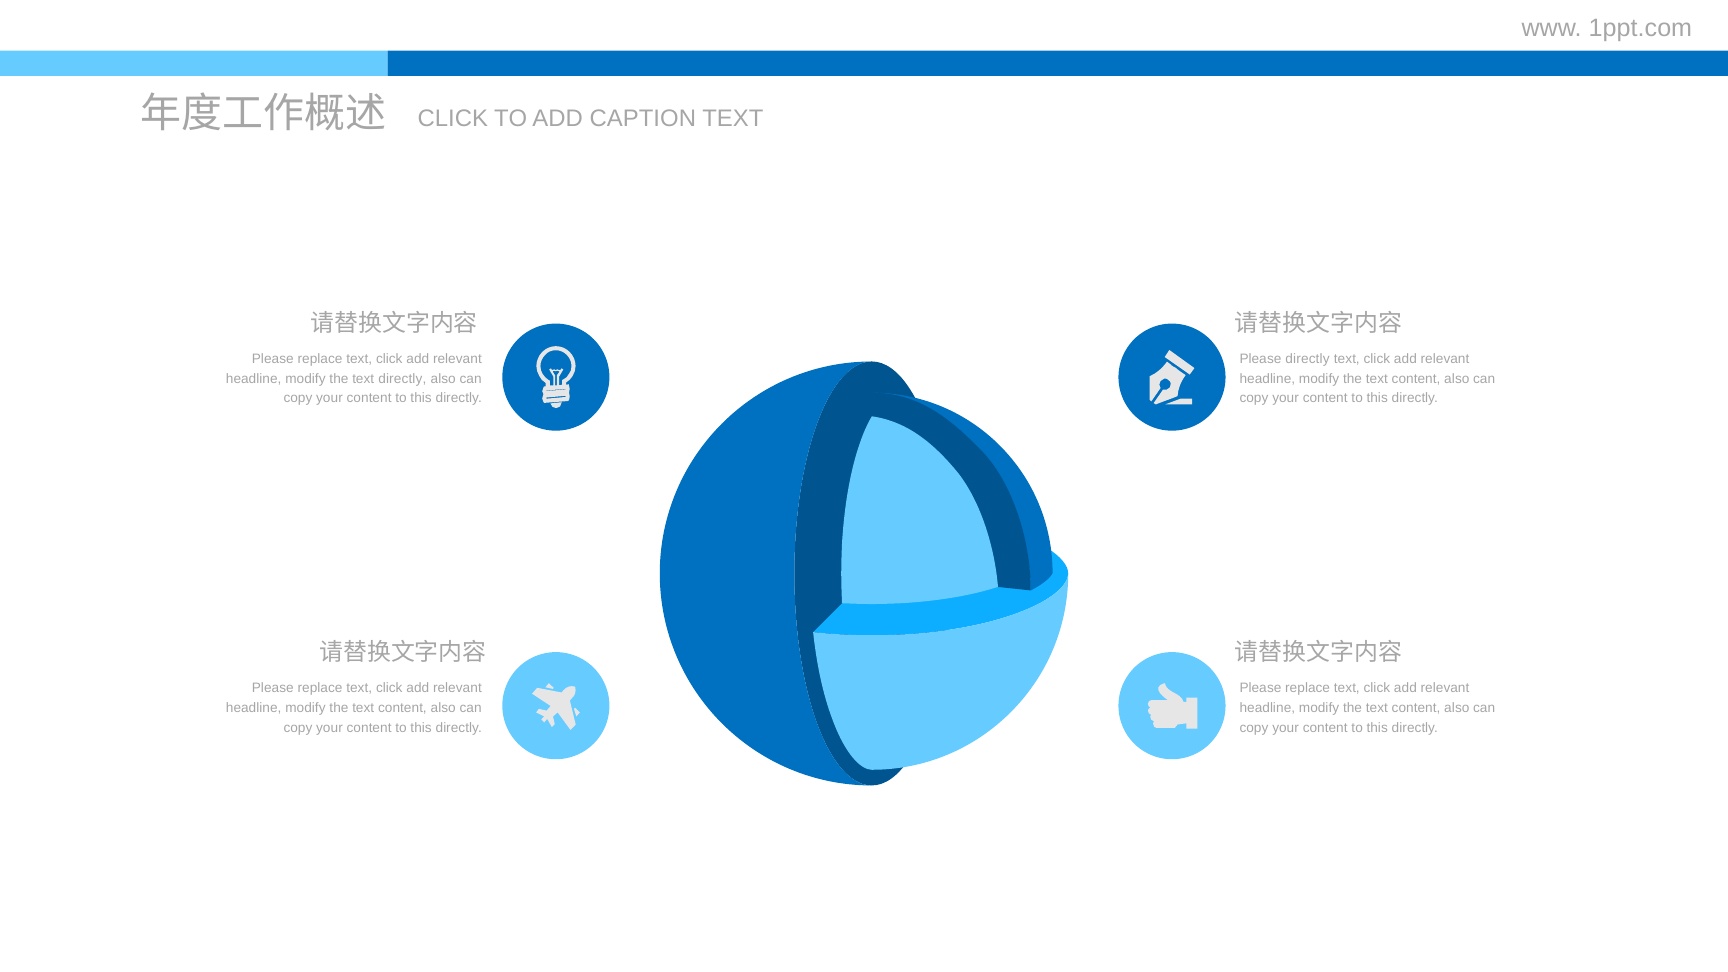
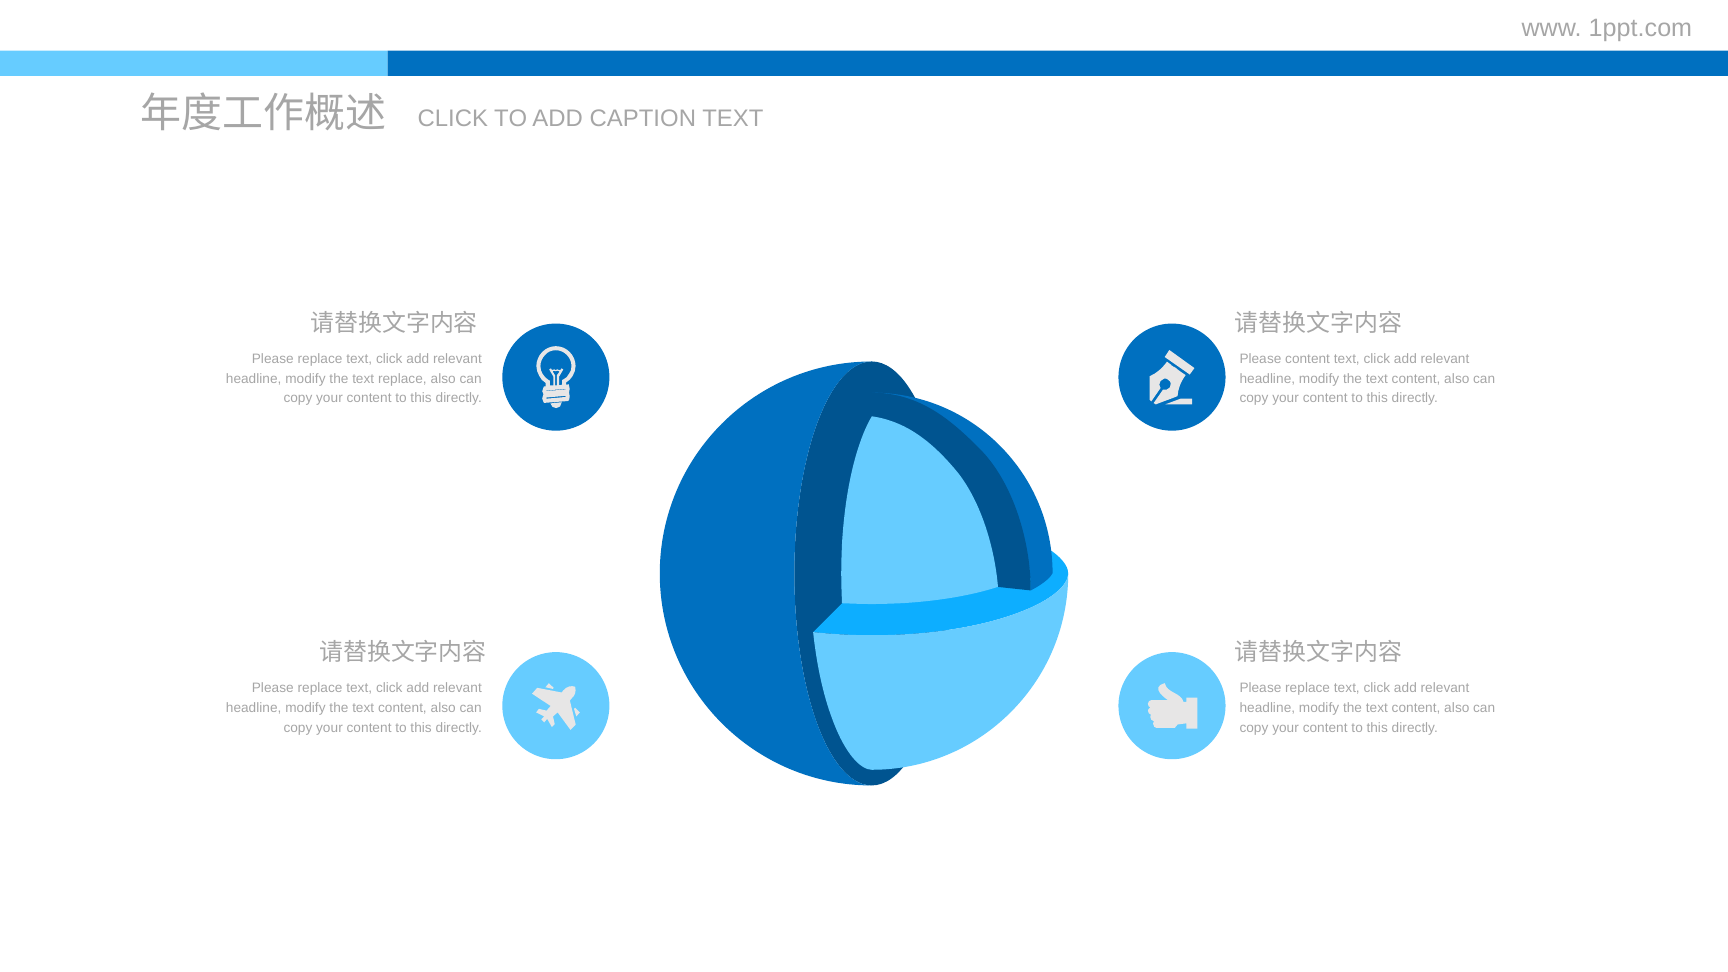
Please directly: directly -> content (1308, 359)
text directly: directly -> replace (402, 379)
